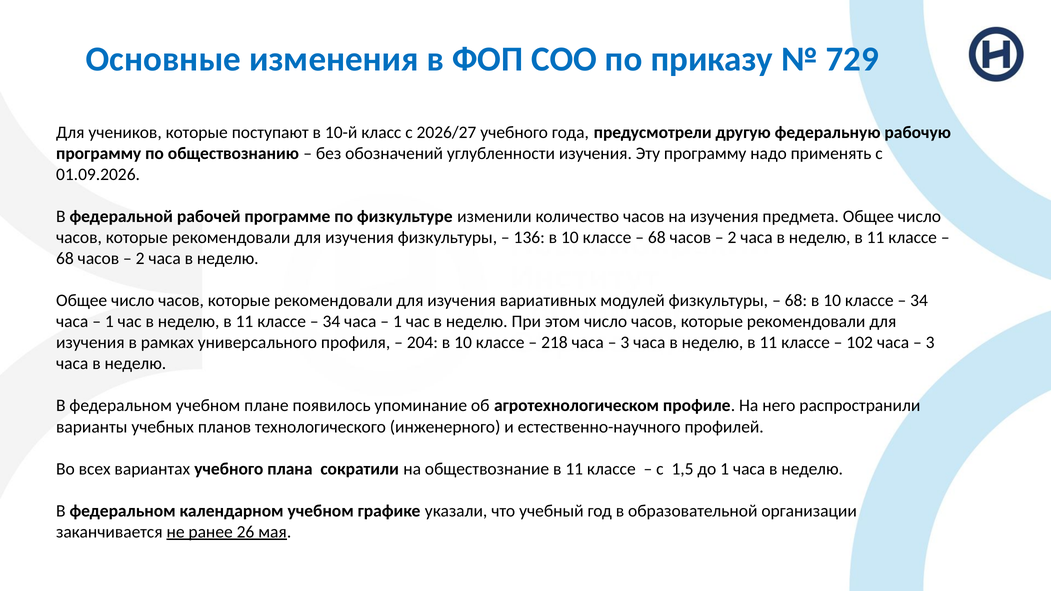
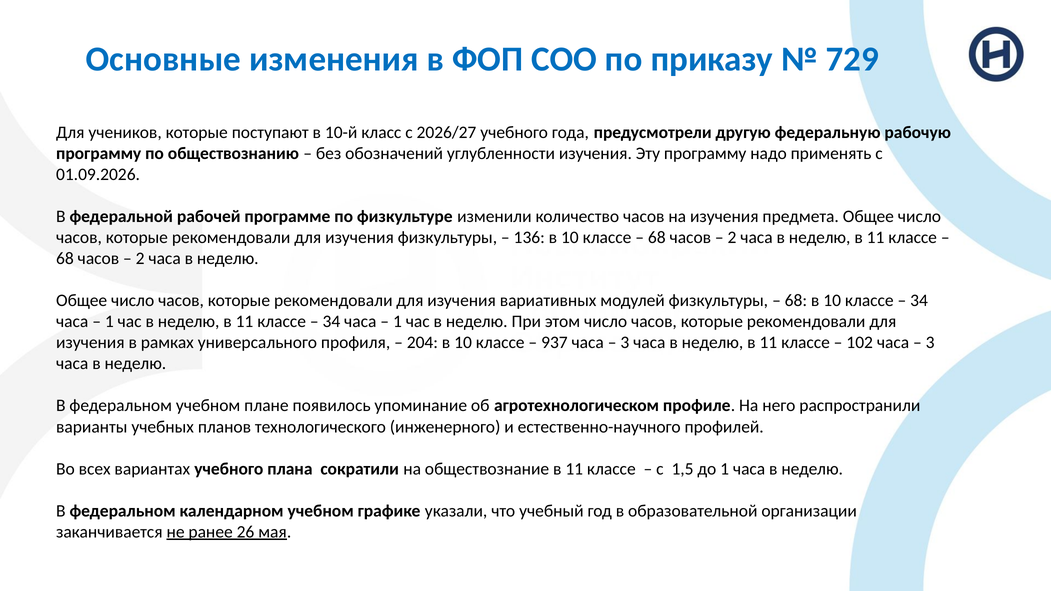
218: 218 -> 937 (554, 343)
